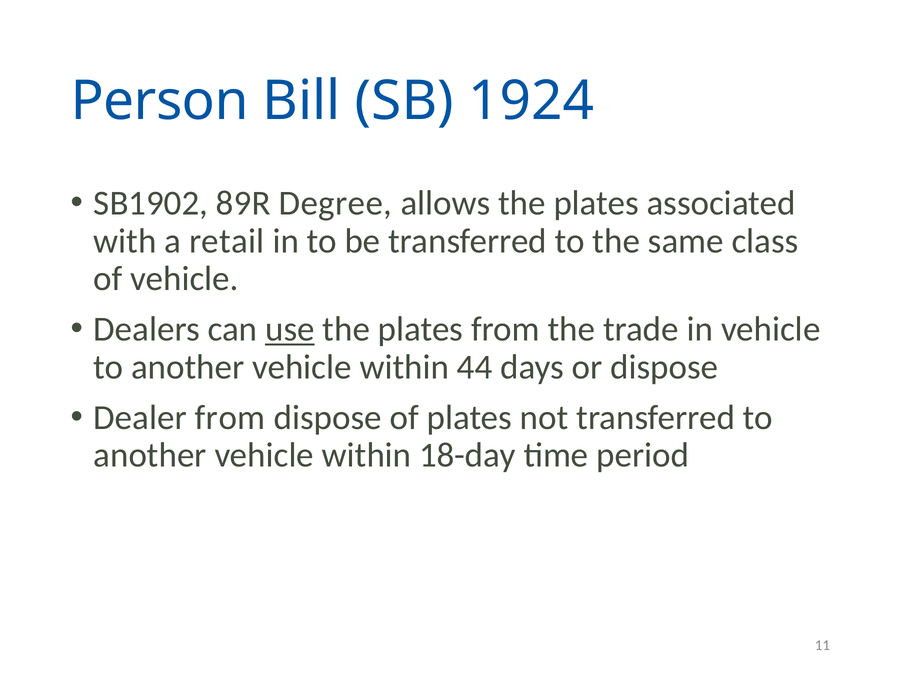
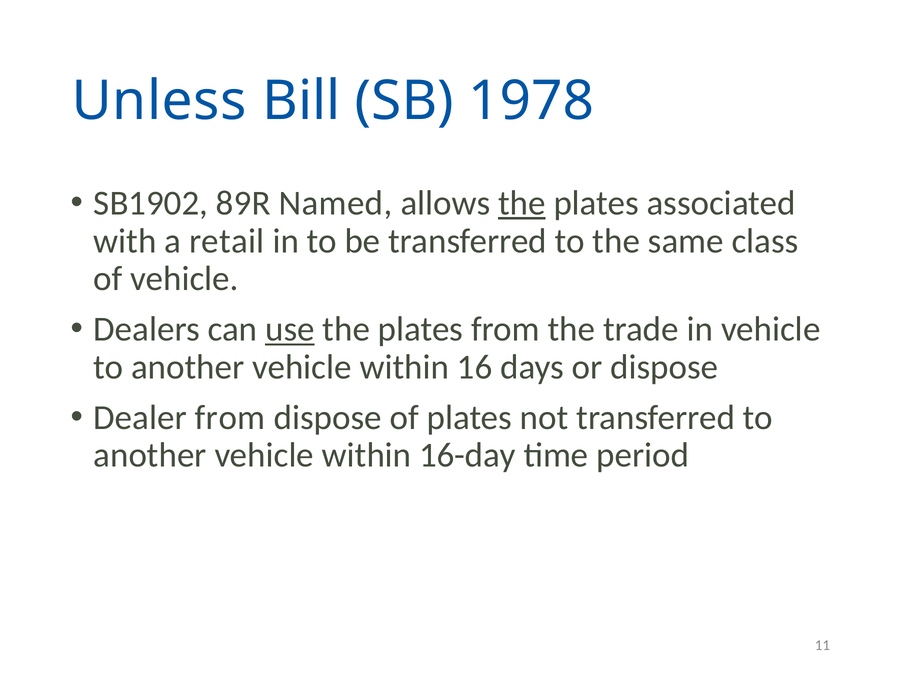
Person: Person -> Unless (159, 101)
1924: 1924 -> 1978 (531, 101)
Degree: Degree -> Named (335, 203)
the underline: none -> present (522, 203)
44: 44 -> 16 (475, 367)
18-day: 18-day -> 16-day (467, 455)
